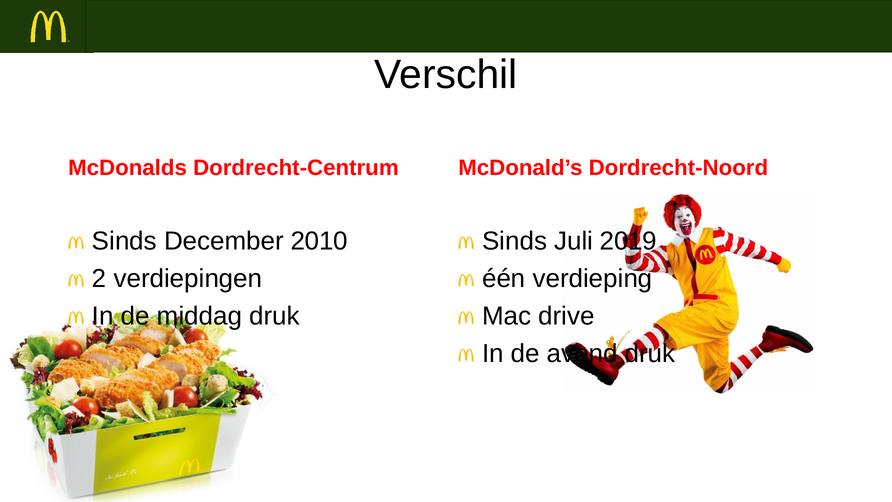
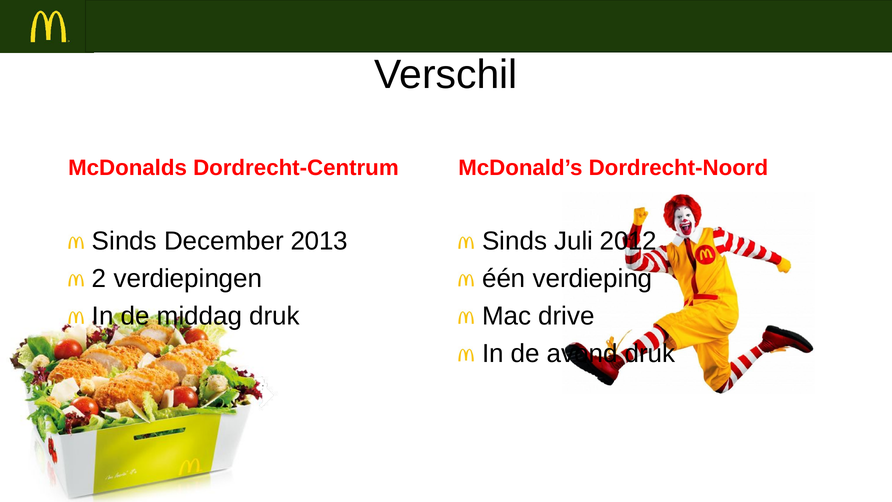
2010: 2010 -> 2013 (319, 241)
2019: 2019 -> 2012 (628, 241)
